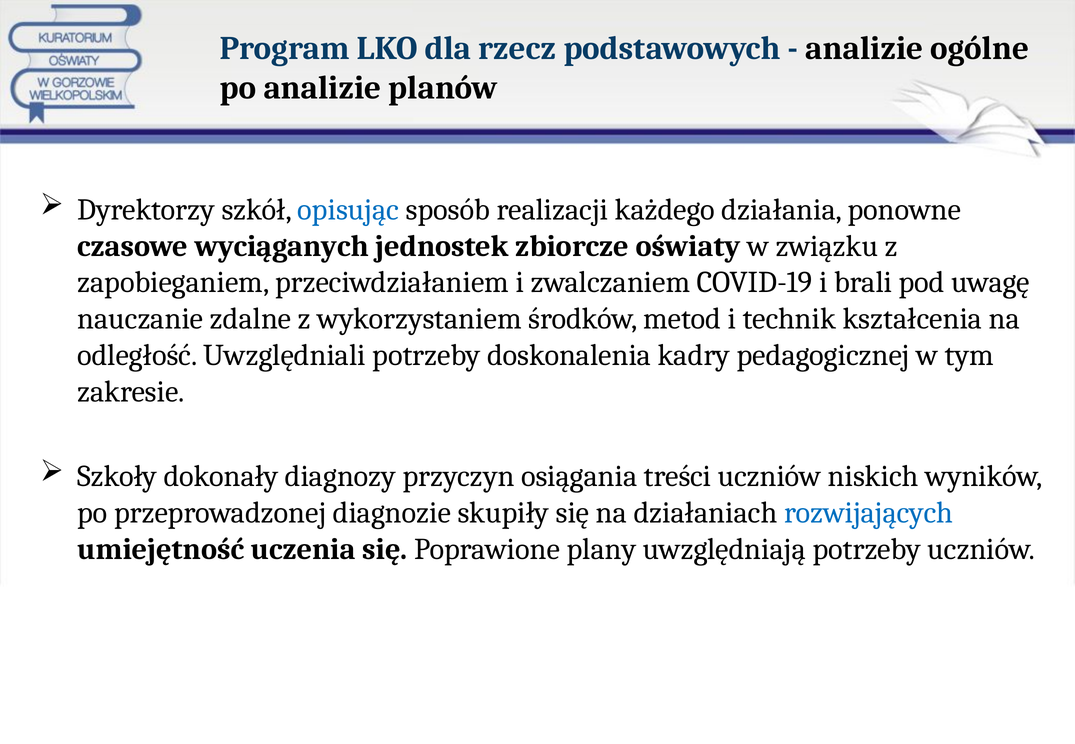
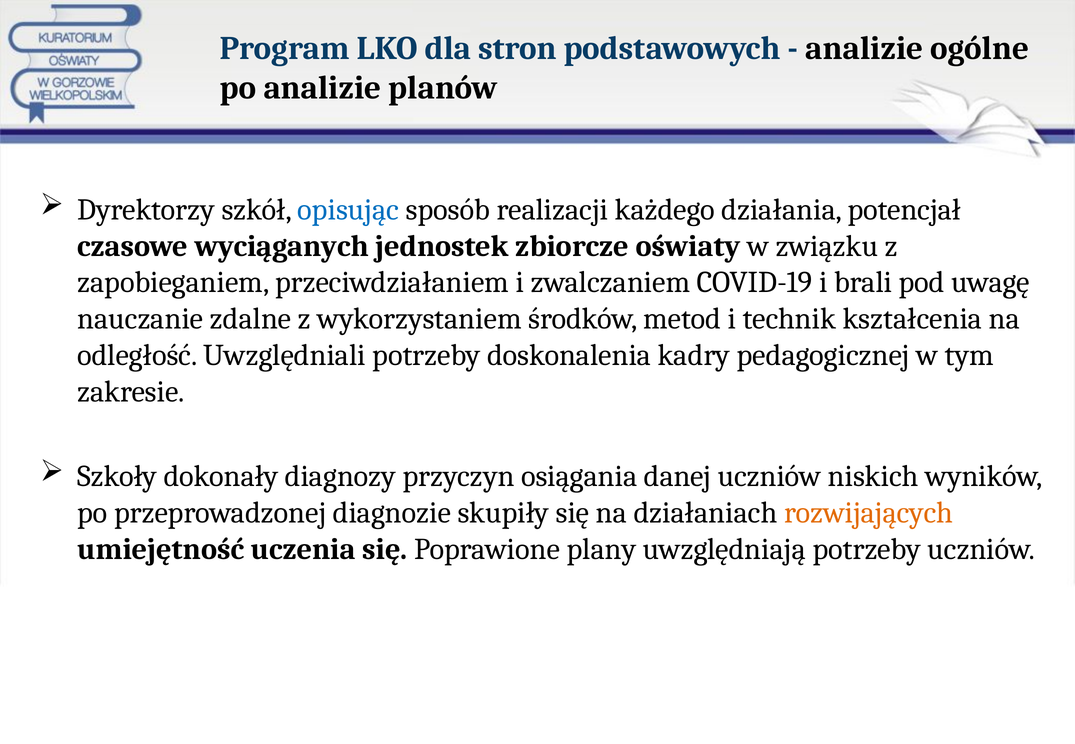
rzecz: rzecz -> stron (517, 48)
ponowne: ponowne -> potencjał (904, 210)
treści: treści -> danej (678, 477)
rozwijających colour: blue -> orange (869, 513)
